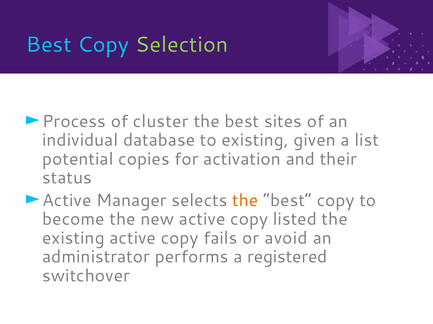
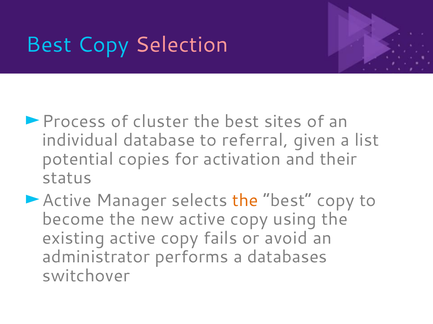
Selection colour: light green -> pink (182, 45)
to existing: existing -> referral (255, 141)
listed: listed -> using (295, 220)
registered: registered -> databases (287, 257)
